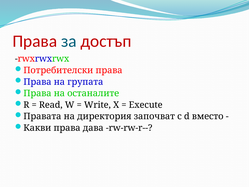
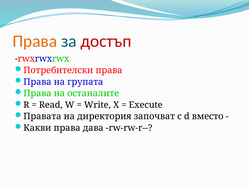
Права colour: red -> orange (35, 41)
